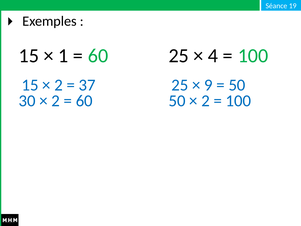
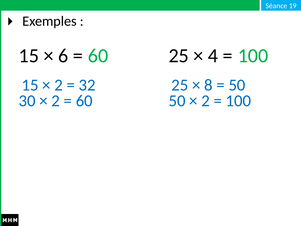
1: 1 -> 6 (63, 56)
37: 37 -> 32 (87, 85)
9: 9 -> 8 (208, 85)
